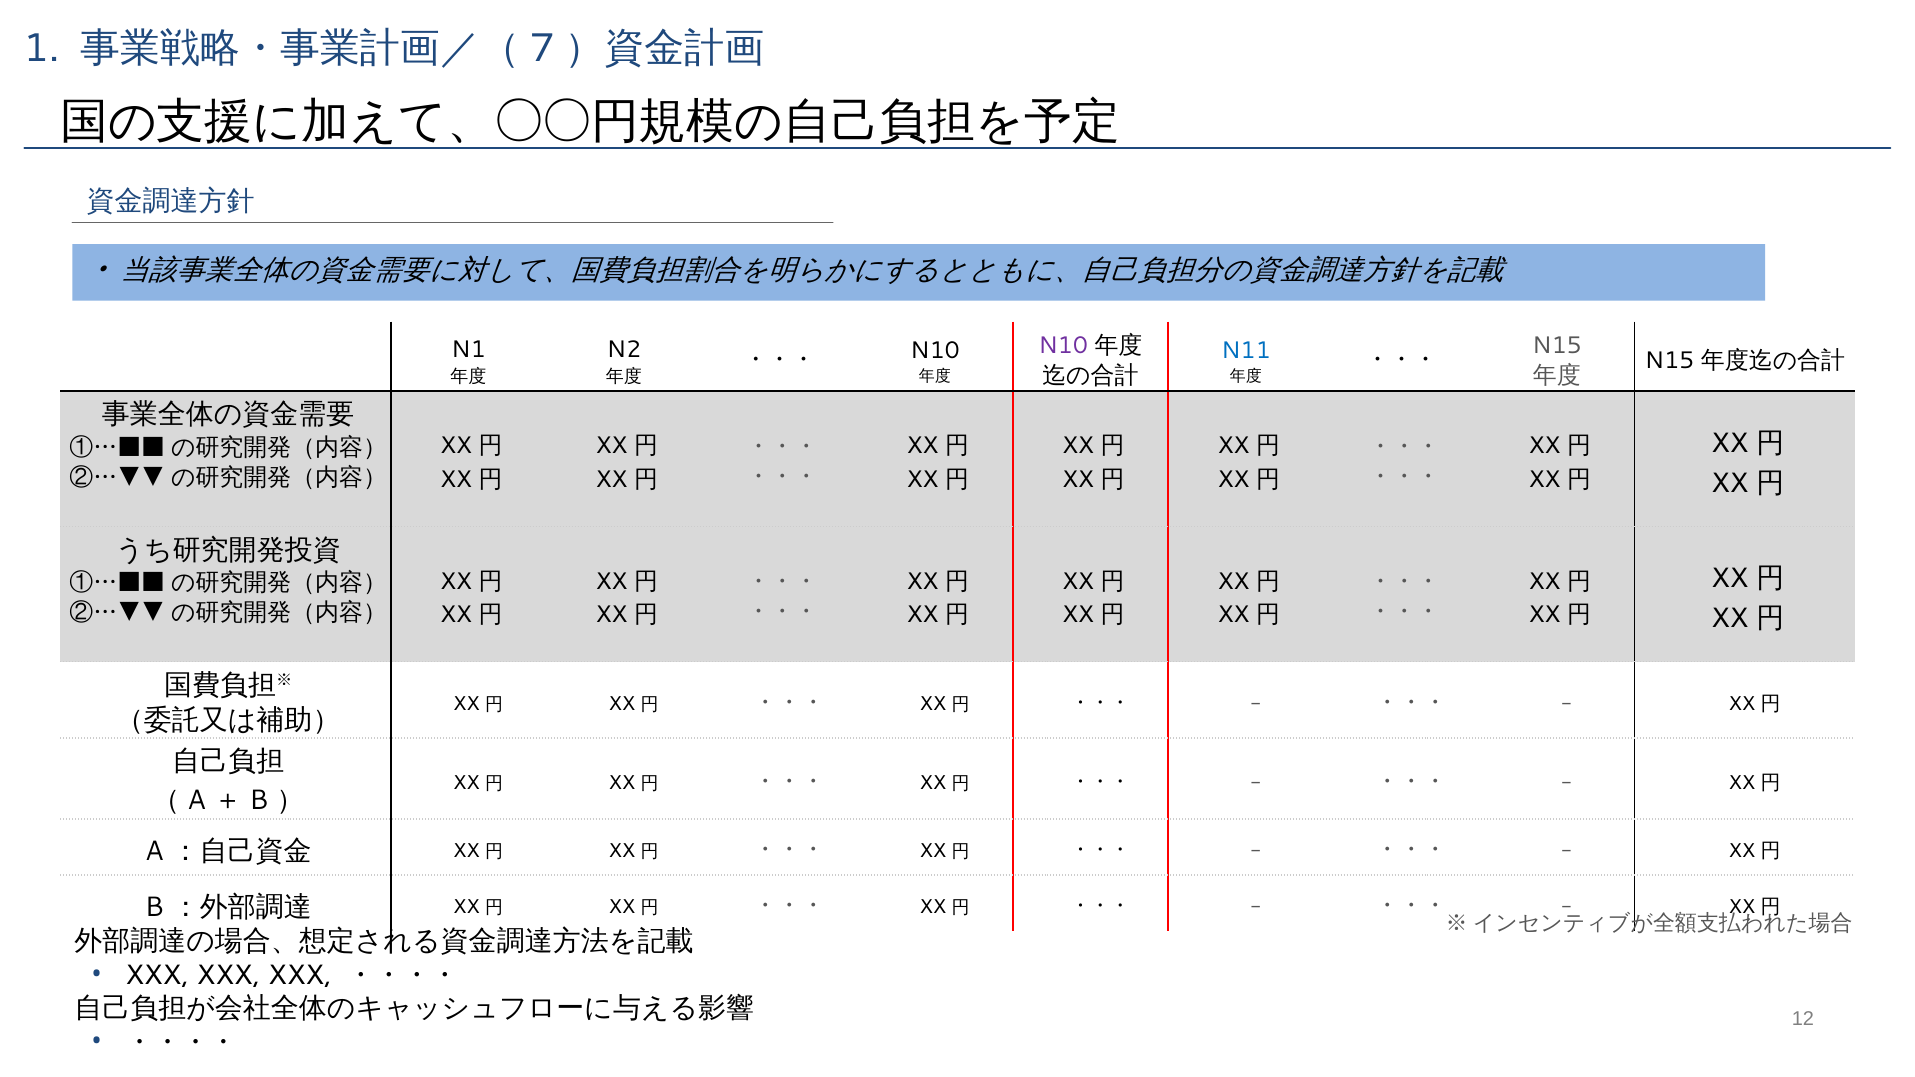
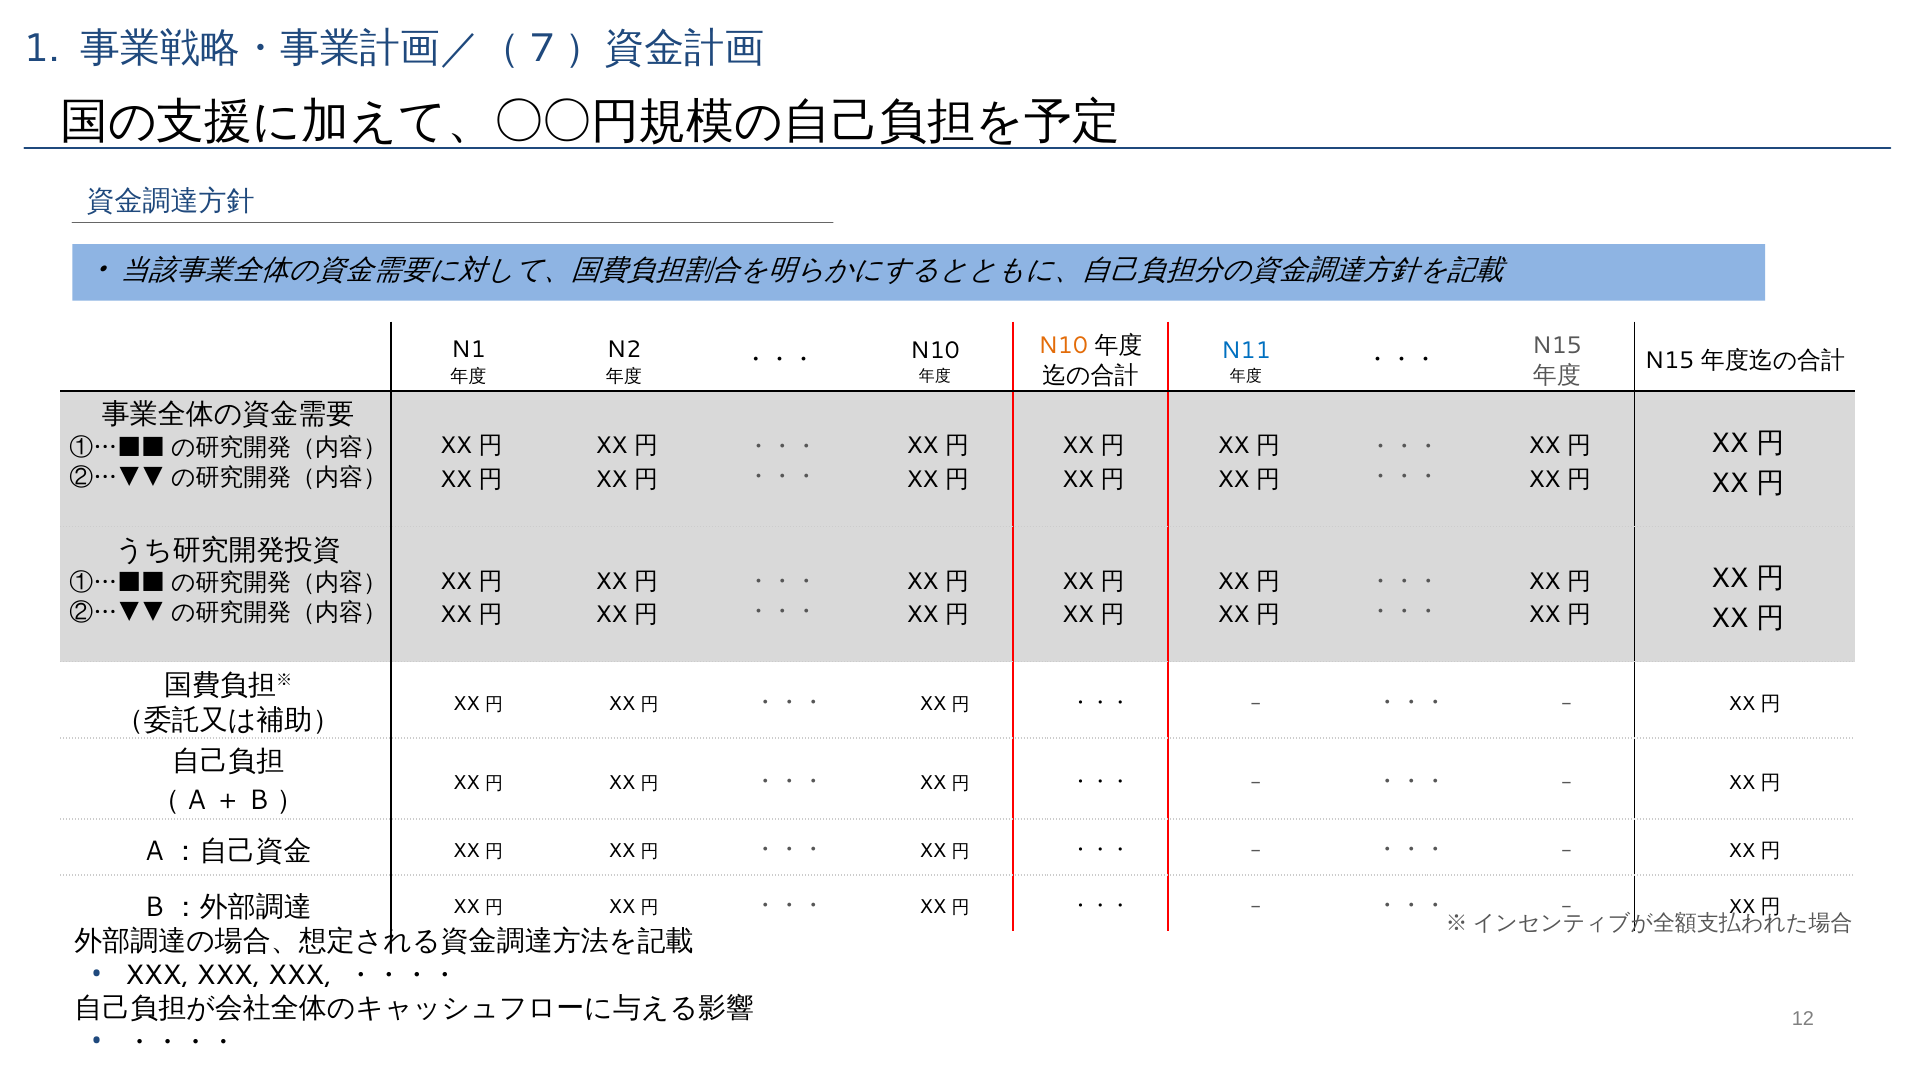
N10 colour: purple -> orange (1063, 346)
